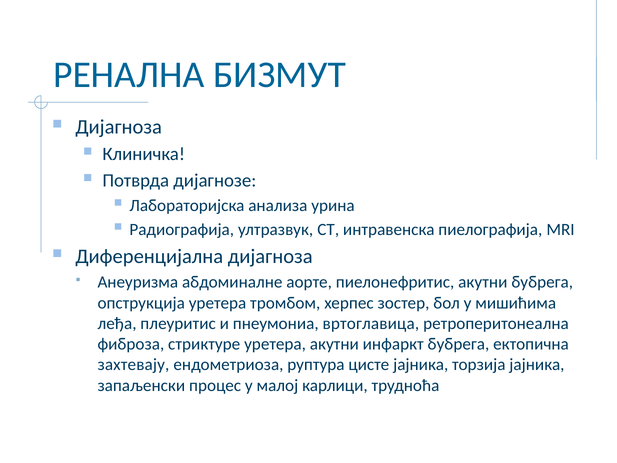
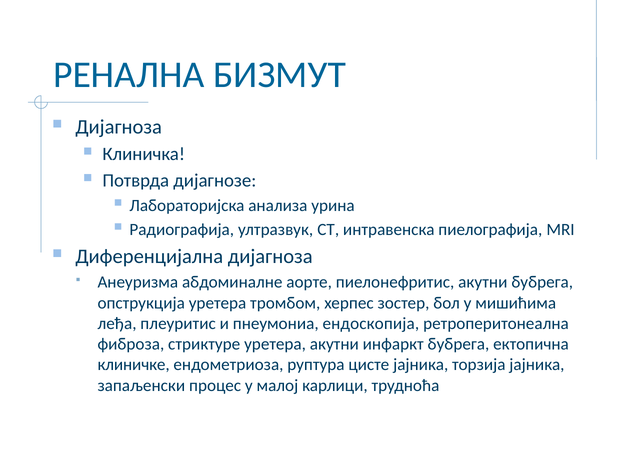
вртоглавица: вртоглавица -> ендоскопија (371, 323)
захтевају: захтевају -> клиничке (134, 365)
